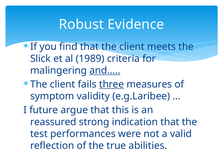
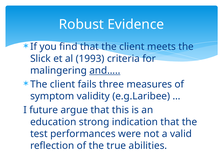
1989: 1989 -> 1993 (90, 59)
three underline: present -> none (112, 84)
reassured: reassured -> education (53, 122)
